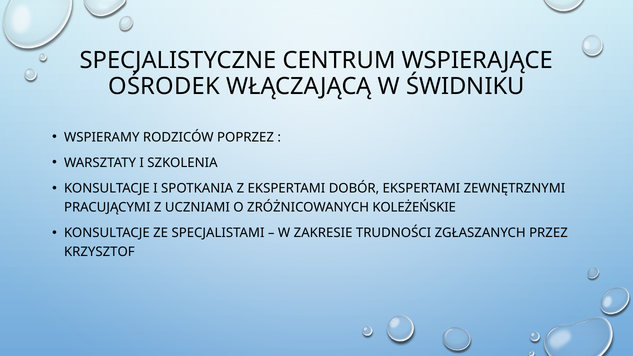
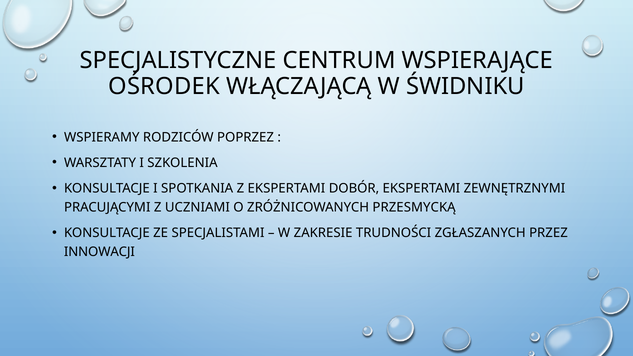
KOLEŻEŃSKIE: KOLEŻEŃSKIE -> PRZESMYCKĄ (414, 208)
KRZYSZTOF: KRZYSZTOF -> INNOWACJI (99, 252)
